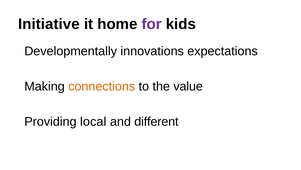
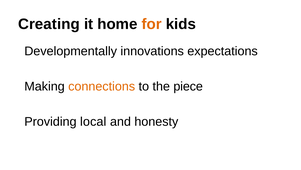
Initiative: Initiative -> Creating (49, 24)
for colour: purple -> orange (152, 24)
value: value -> piece (188, 86)
different: different -> honesty (156, 121)
